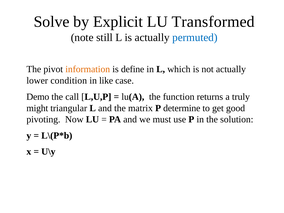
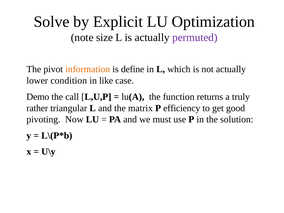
Transformed: Transformed -> Optimization (213, 22)
still: still -> size (105, 37)
permuted colour: blue -> purple (195, 37)
might: might -> rather (37, 108)
determine: determine -> efficiency (182, 108)
